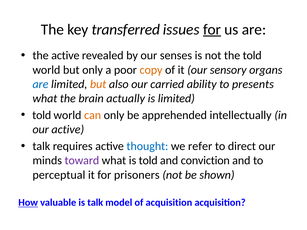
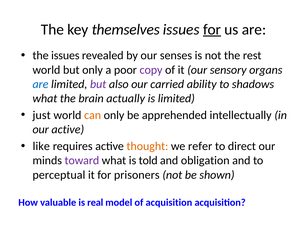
transferred: transferred -> themselves (126, 29)
the active: active -> issues (65, 56)
the told: told -> rest (252, 56)
copy colour: orange -> purple (151, 70)
but colour: orange -> purple (98, 84)
presents: presents -> shadows (253, 84)
told: told -> just (42, 115)
talk: talk -> like (41, 146)
thought colour: blue -> orange (147, 146)
conviction: conviction -> obligation (205, 161)
How underline: present -> none (28, 203)
is talk: talk -> real (95, 203)
